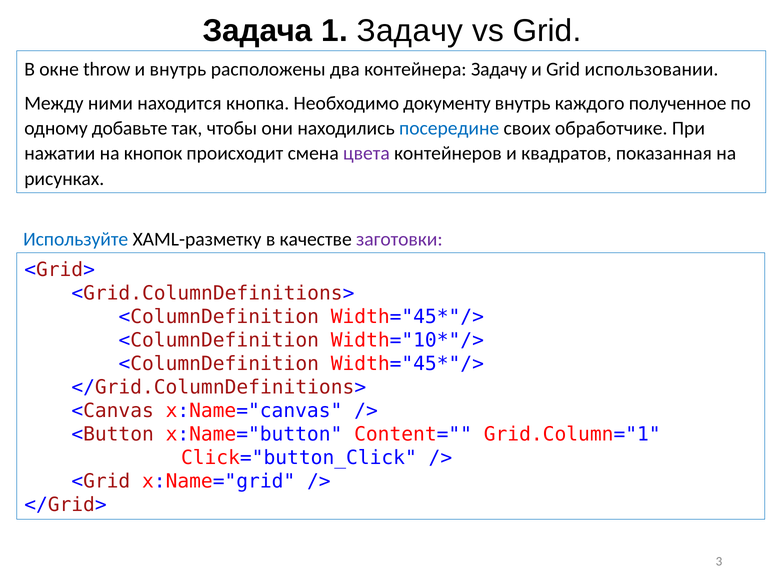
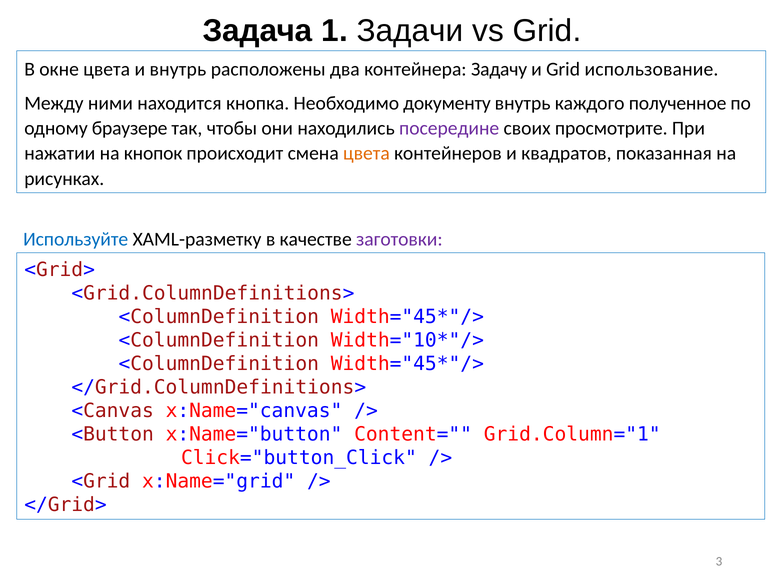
1 Задачу: Задачу -> Задачи (410, 31)
окне throw: throw -> цвета (107, 69)
использовании: использовании -> использование (651, 69)
добавьте: добавьте -> браузере (130, 128)
посередине colour: blue -> purple (449, 128)
обработчике: обработчике -> просмотрите (611, 128)
цвета colour: purple -> orange (366, 153)
